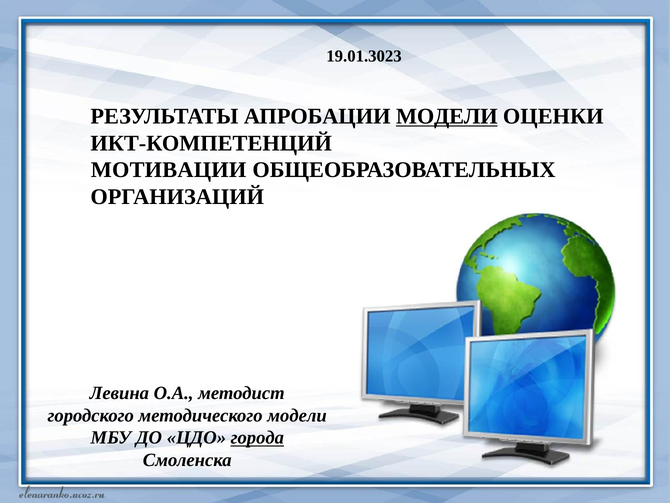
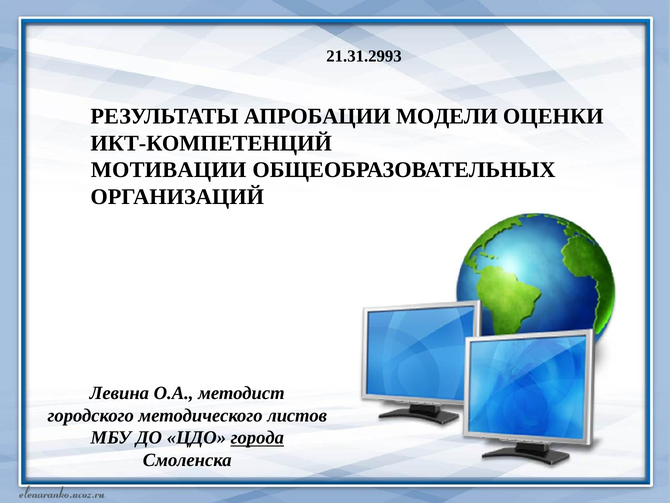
19.01.3023: 19.01.3023 -> 21.31.2993 (364, 56)
МОДЕЛИ underline: present -> none (447, 116)
методического модели: модели -> листов (297, 415)
